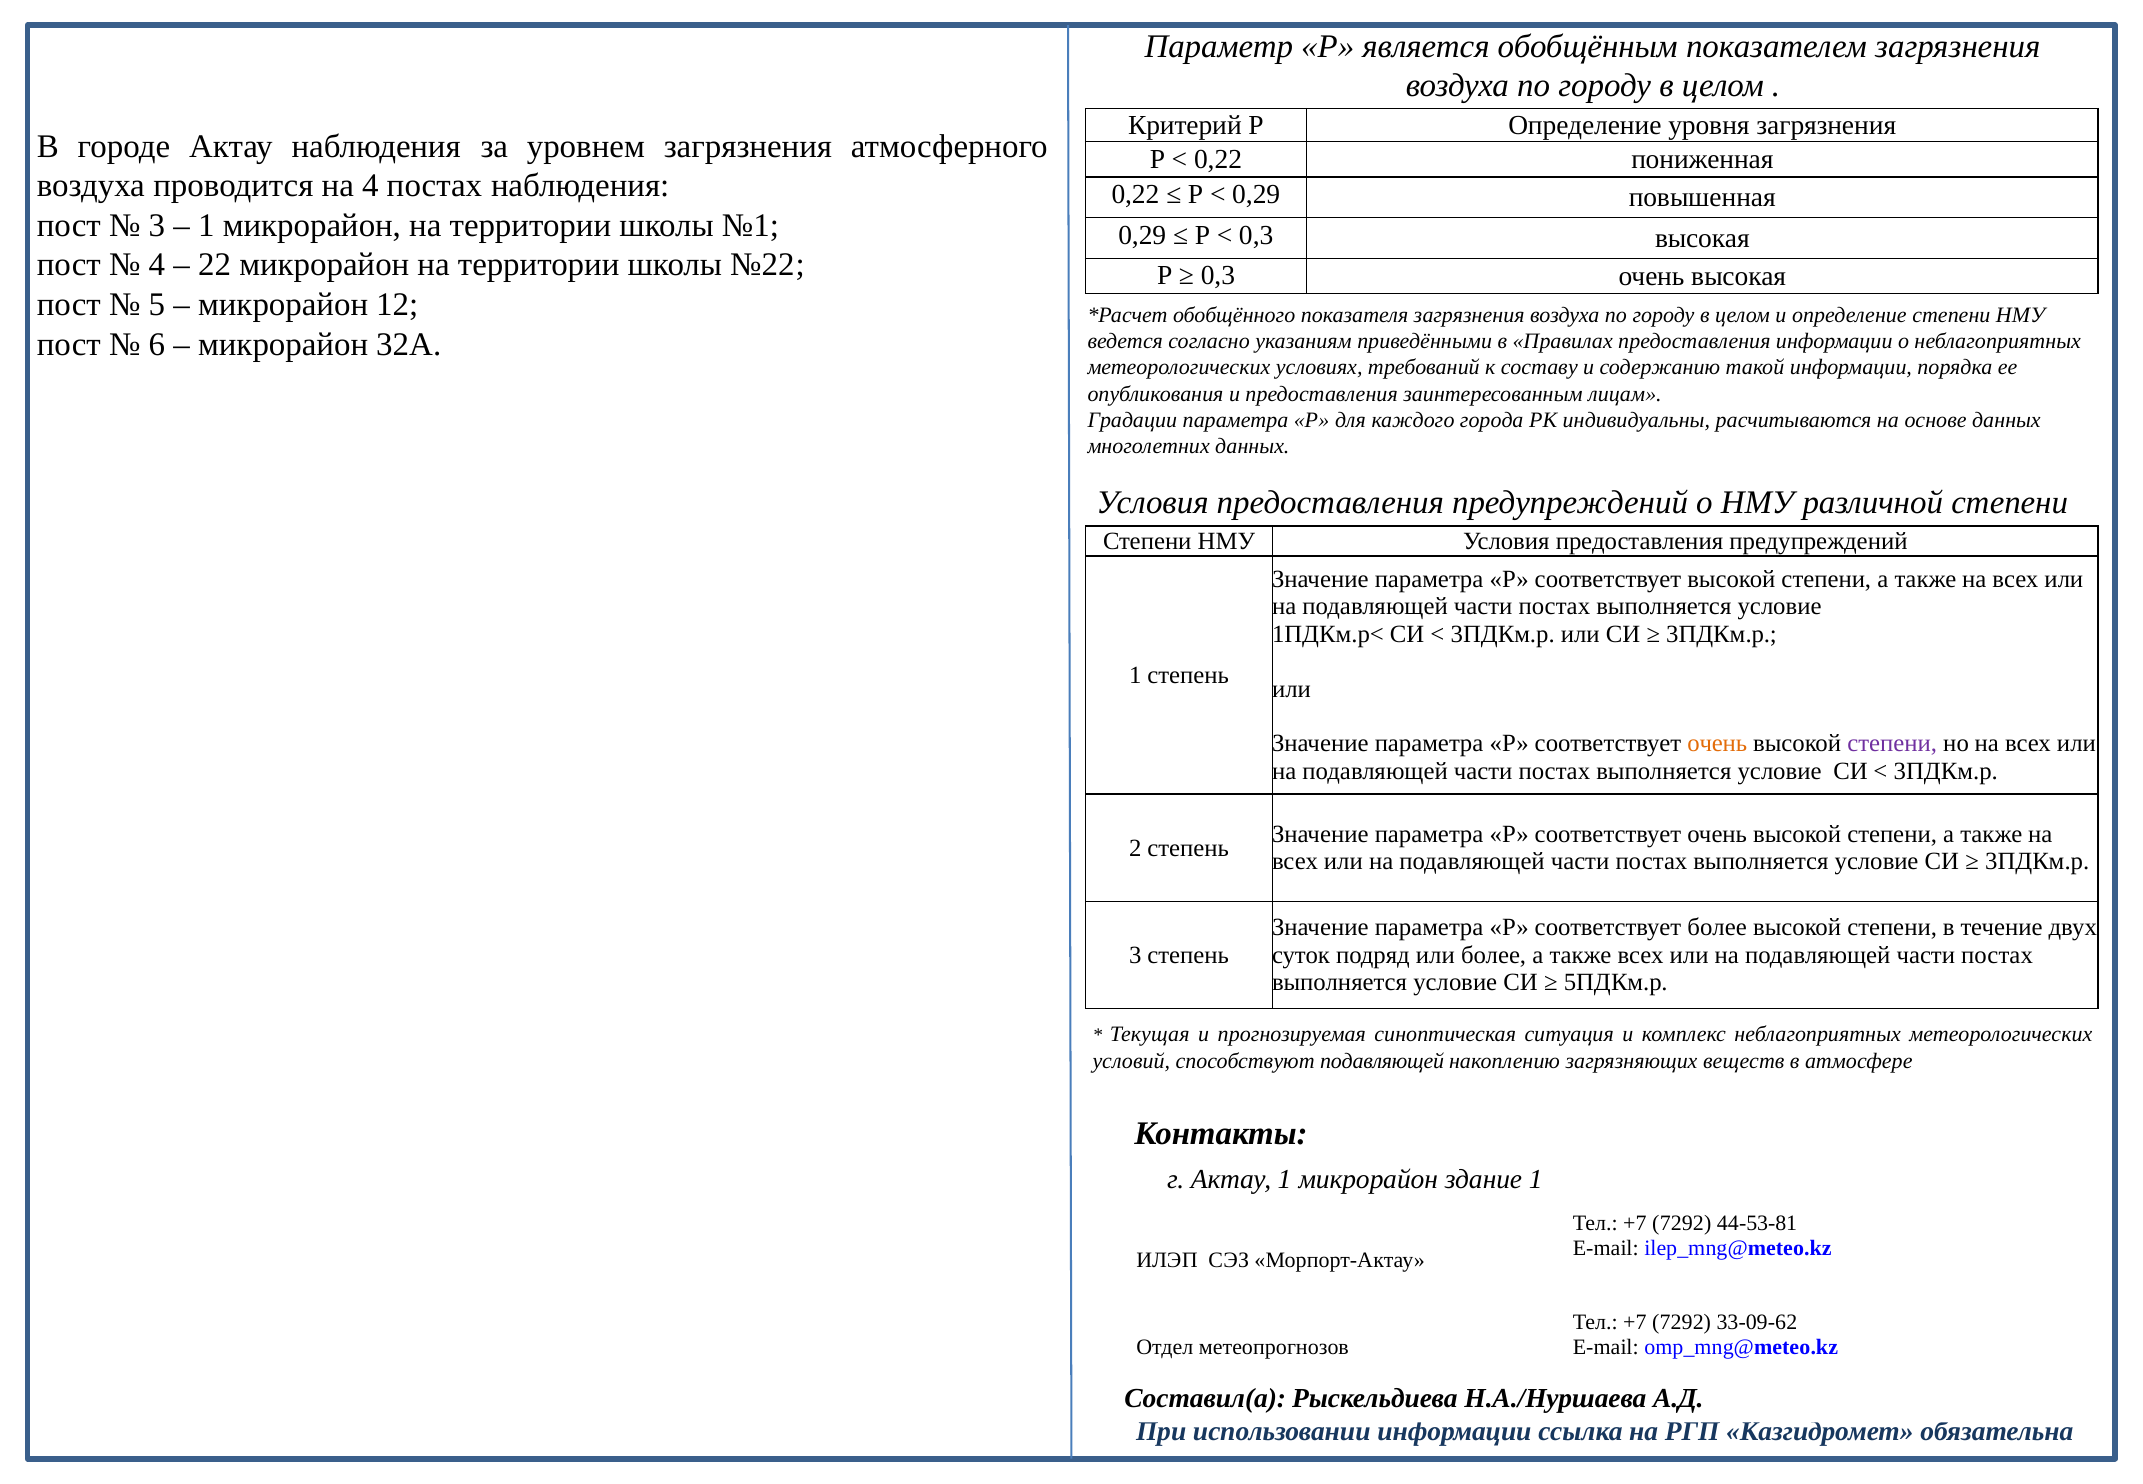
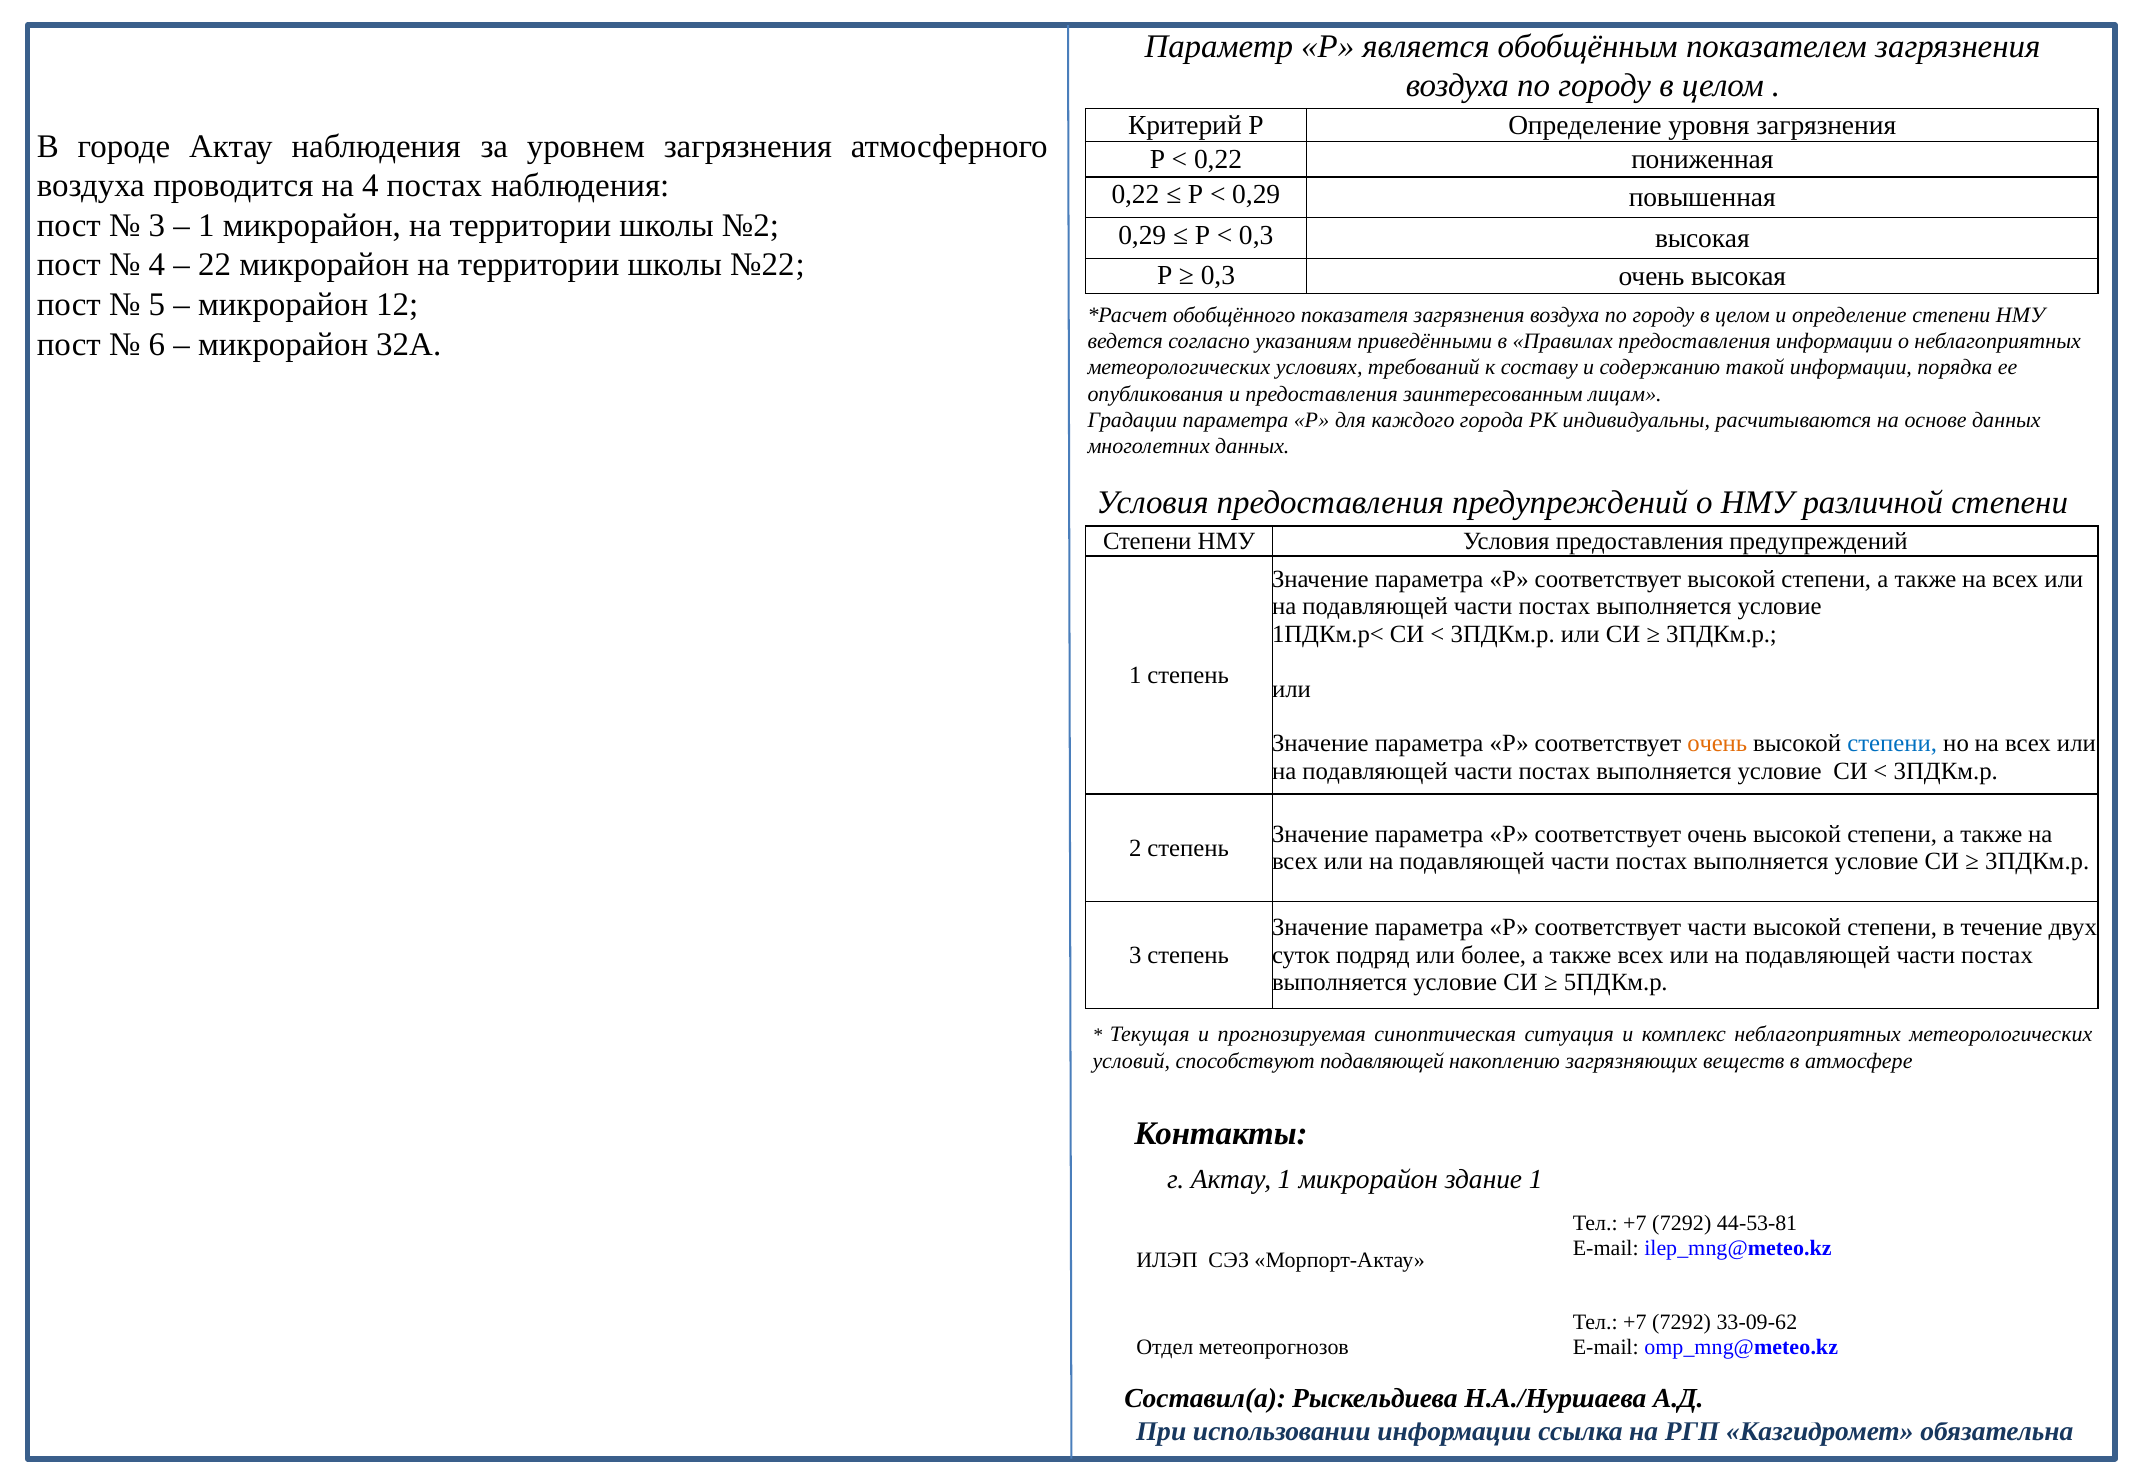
№1: №1 -> №2 (750, 225)
степени colour: purple -> blue (1892, 744)
соответствует более: более -> части (1717, 927)
